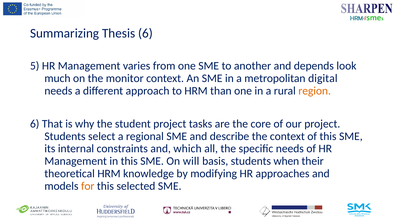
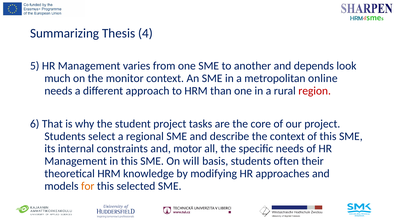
Thesis 6: 6 -> 4 (145, 33)
digital: digital -> online (323, 78)
region colour: orange -> red (315, 91)
which: which -> motor (188, 148)
when: when -> often (286, 161)
